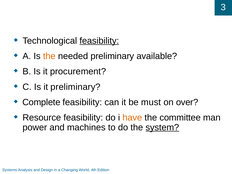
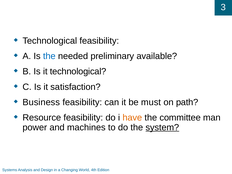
feasibility underline: present -> none (99, 41)
the colour: orange -> blue (49, 56)
it procurement: procurement -> technological (78, 72)
it preliminary: preliminary -> satisfaction (76, 87)
Complete: Complete -> Business (41, 102)
over: over -> path (187, 102)
